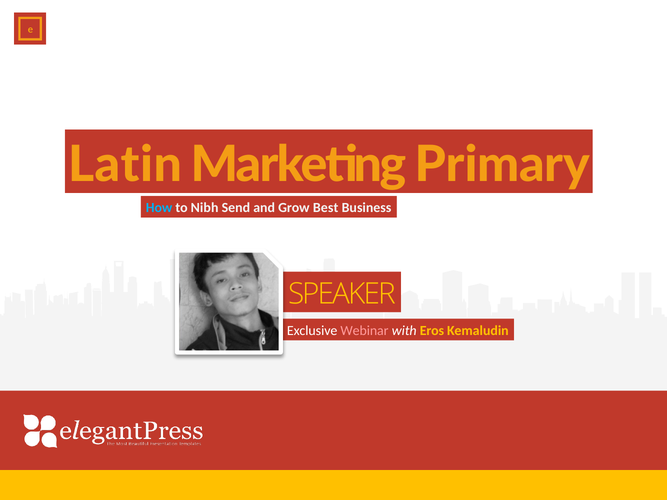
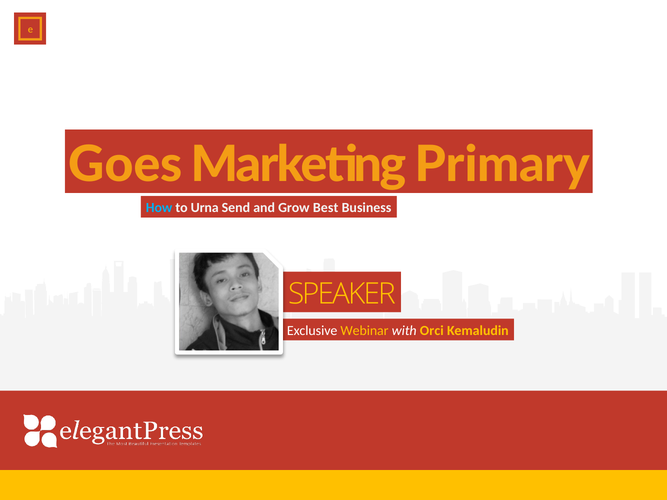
Latin: Latin -> Goes (125, 165)
Nibh: Nibh -> Urna (205, 208)
Webinar colour: pink -> yellow (364, 331)
Eros: Eros -> Orci (432, 331)
